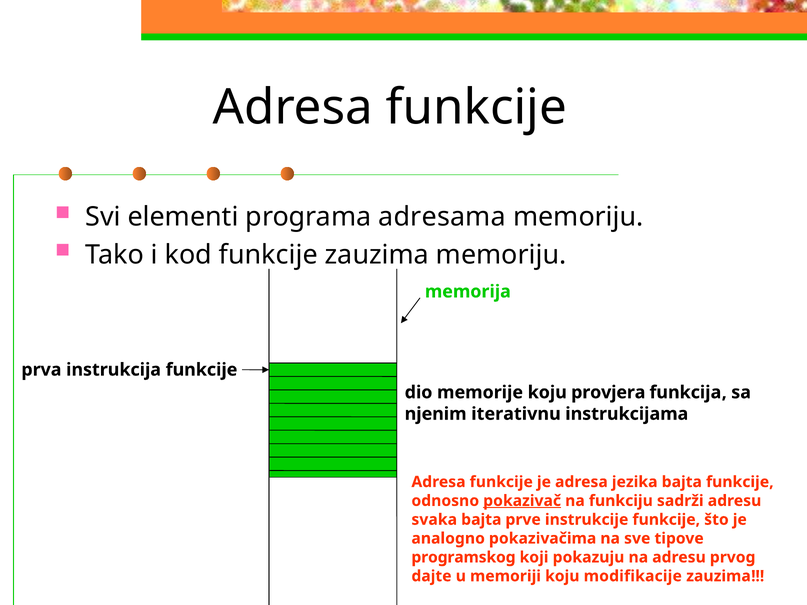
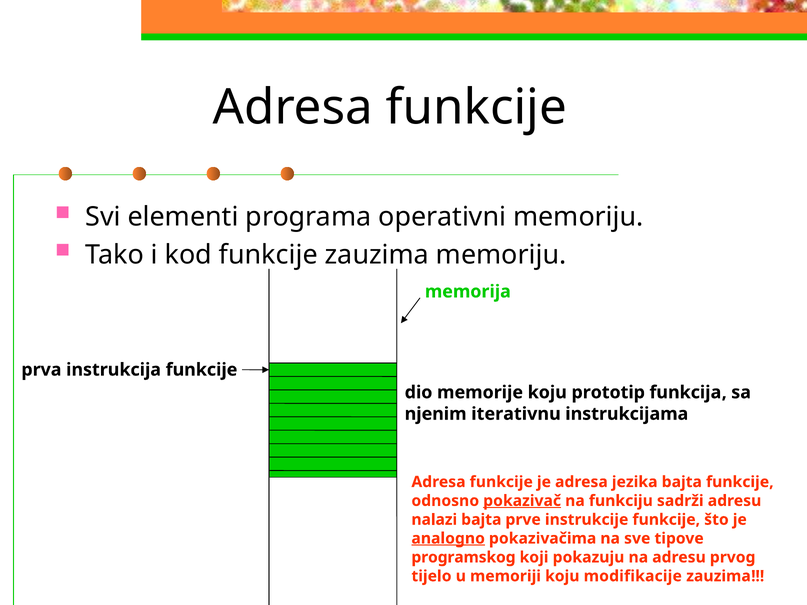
adresama: adresama -> operativni (442, 217)
provjera: provjera -> prototip (608, 393)
svaka: svaka -> nalazi (434, 520)
analogno underline: none -> present (448, 539)
dajte: dajte -> tijelo (431, 576)
